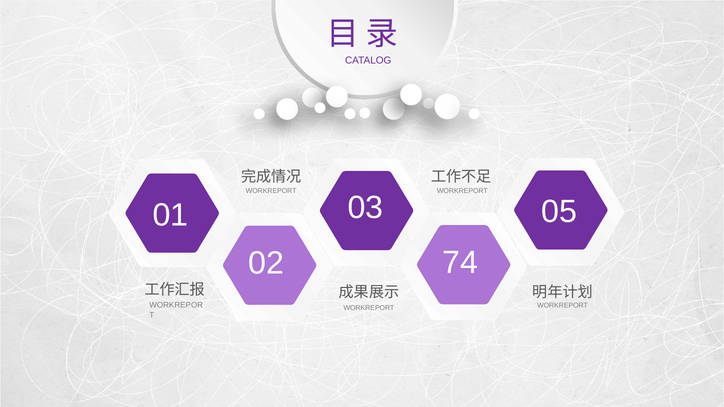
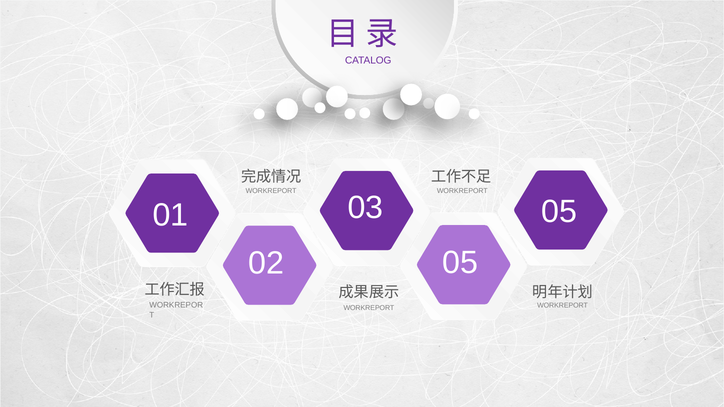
02 74: 74 -> 05 (460, 263)
